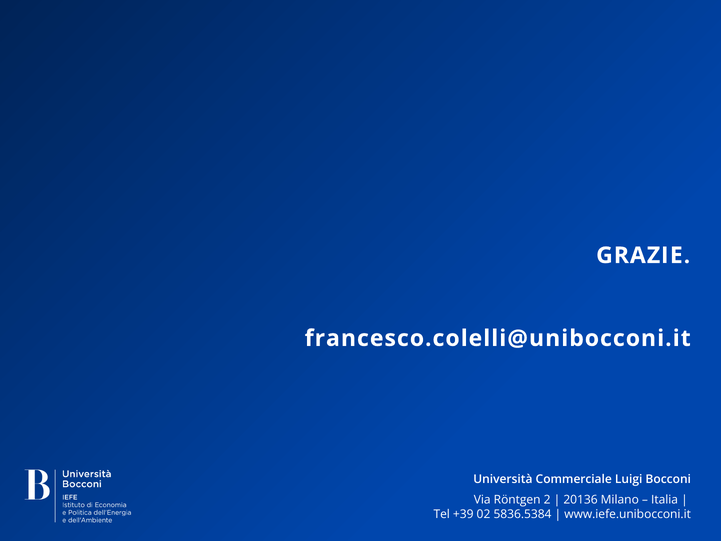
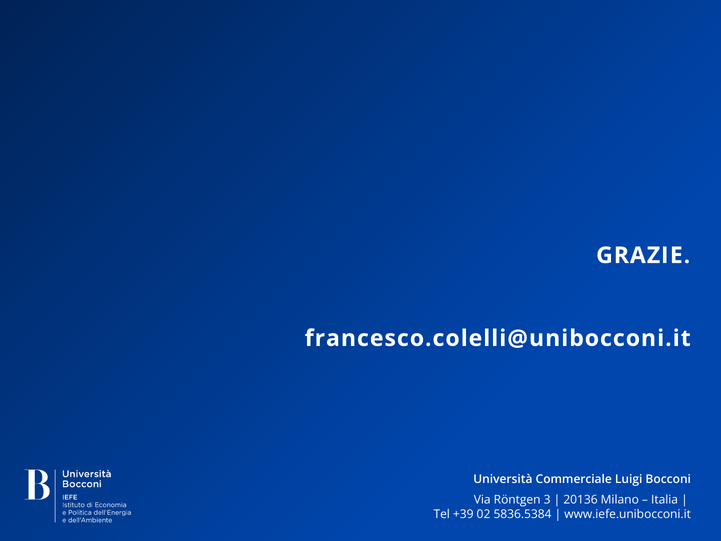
2: 2 -> 3 (547, 500)
